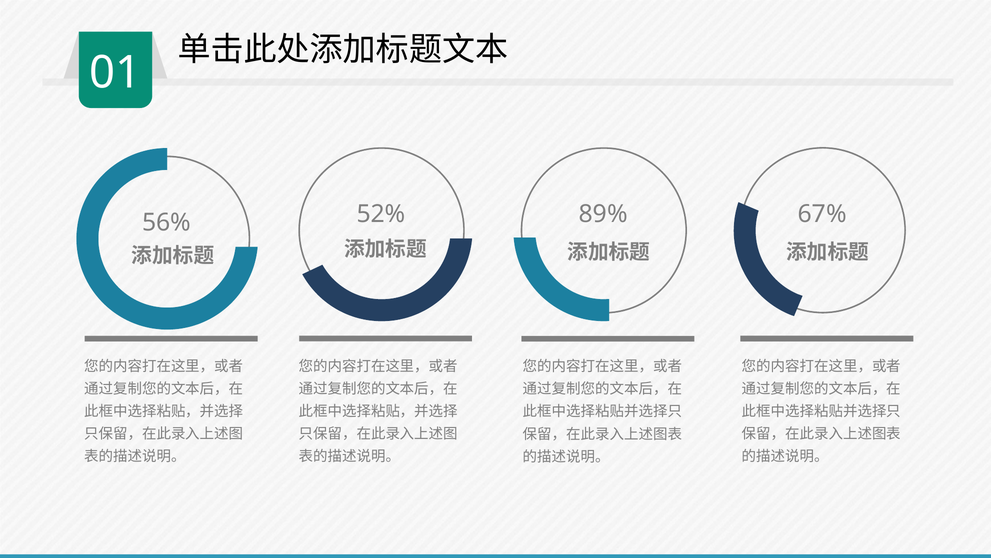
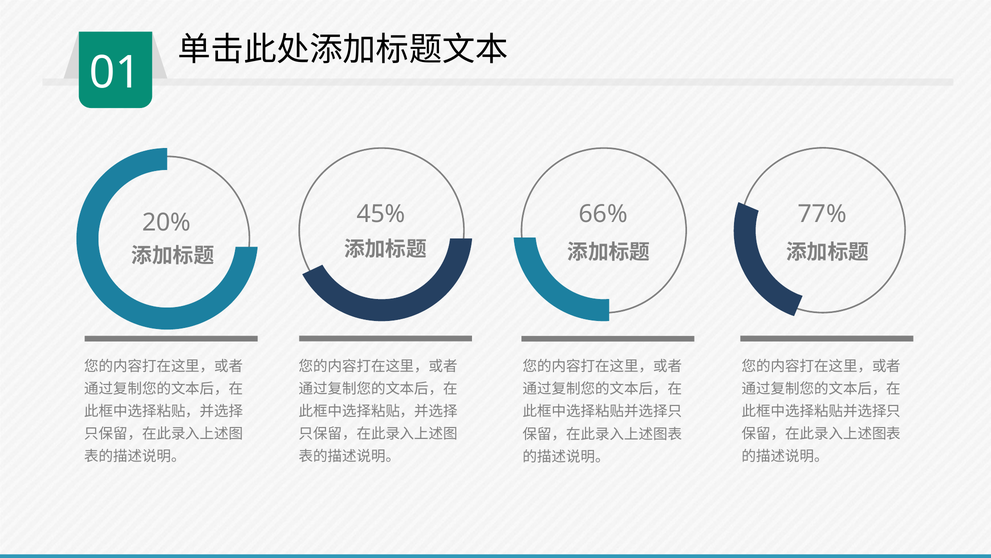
67%: 67% -> 77% (822, 214)
52%: 52% -> 45% (381, 214)
89%: 89% -> 66% (603, 214)
56%: 56% -> 20% (166, 222)
